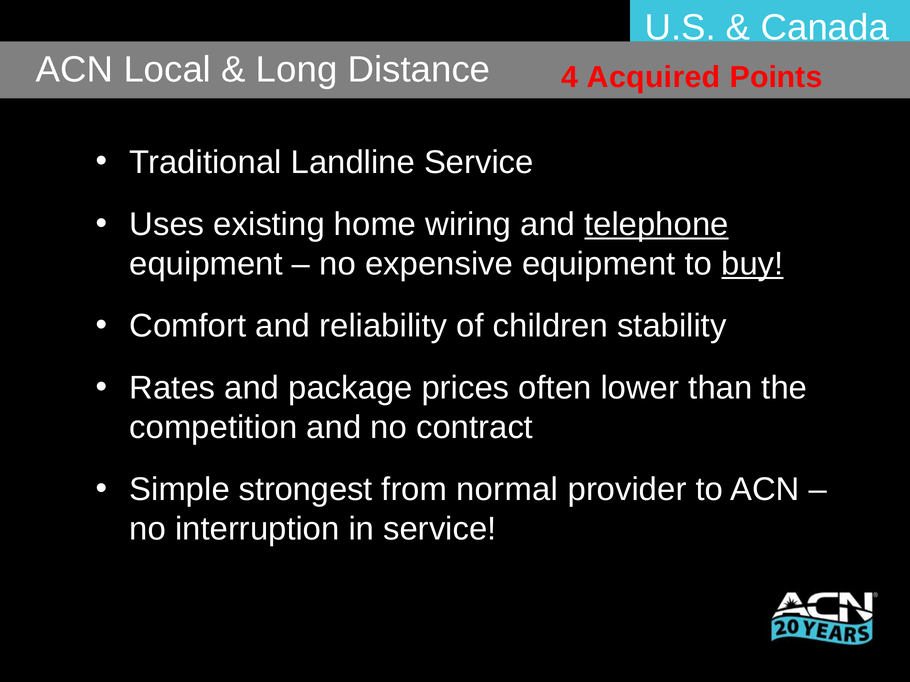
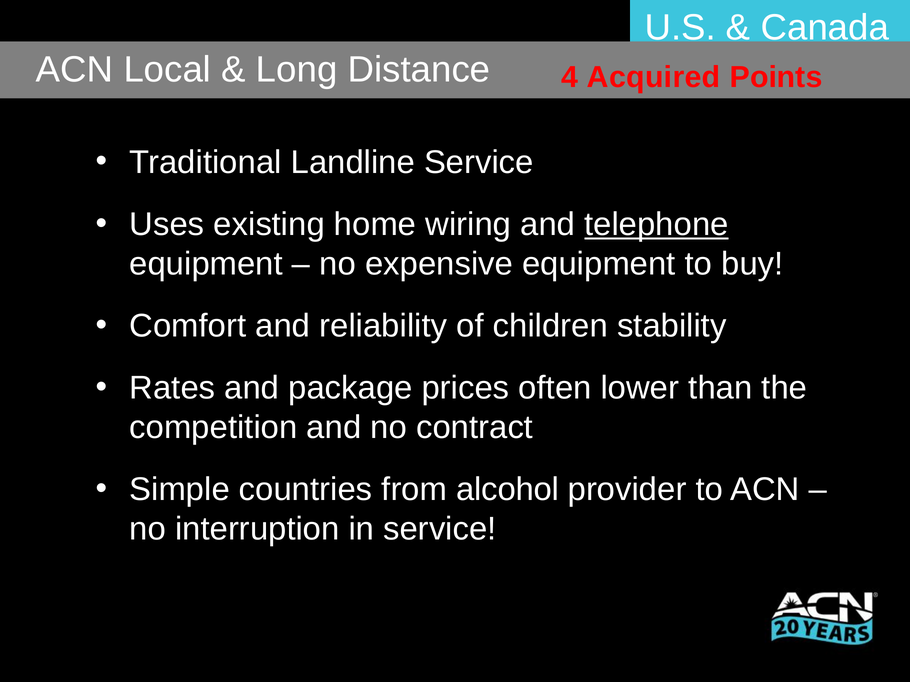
buy underline: present -> none (752, 264)
strongest: strongest -> countries (306, 490)
normal: normal -> alcohol (508, 490)
